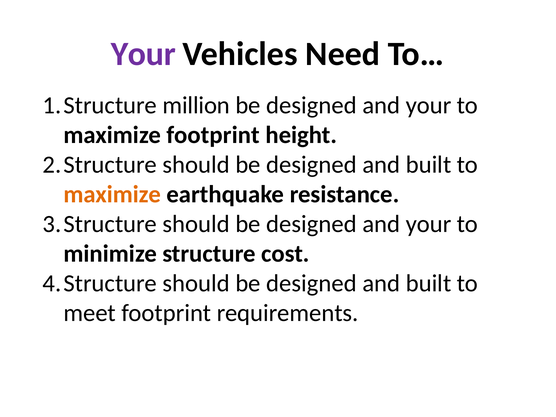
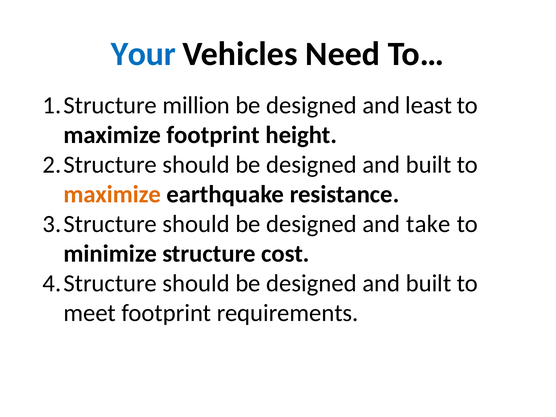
Your colour: purple -> blue (143, 54)
your: your -> least (429, 105)
your: your -> take (428, 224)
